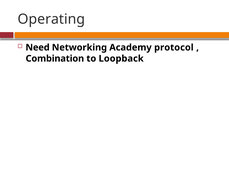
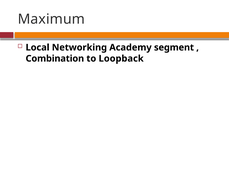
Operating: Operating -> Maximum (51, 19)
Need: Need -> Local (38, 47)
protocol: protocol -> segment (174, 47)
